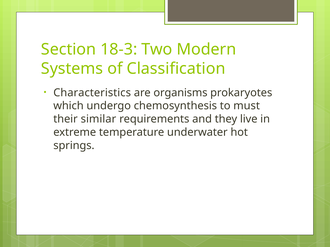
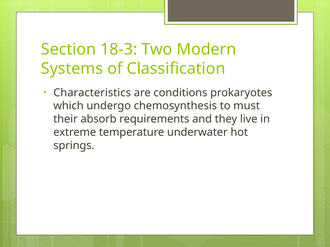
organisms: organisms -> conditions (180, 93)
similar: similar -> absorb (99, 119)
